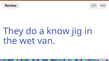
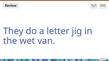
know: know -> letter (58, 31)
